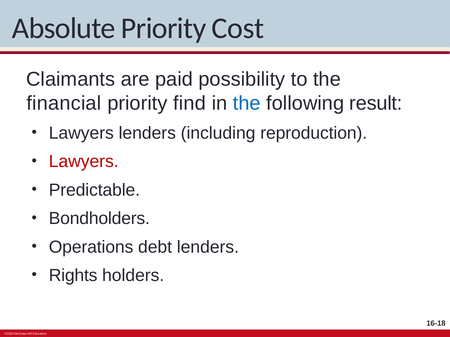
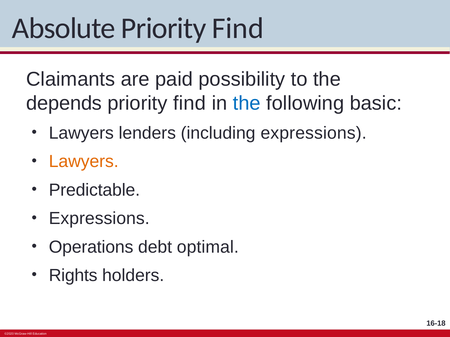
Absolute Priority Cost: Cost -> Find (238, 28)
financial: financial -> depends (64, 103)
result: result -> basic (376, 103)
including reproduction: reproduction -> expressions (314, 133)
Lawyers colour: red -> orange (84, 162)
Bondholders: Bondholders -> Expressions (99, 219)
debt lenders: lenders -> optimal (208, 247)
